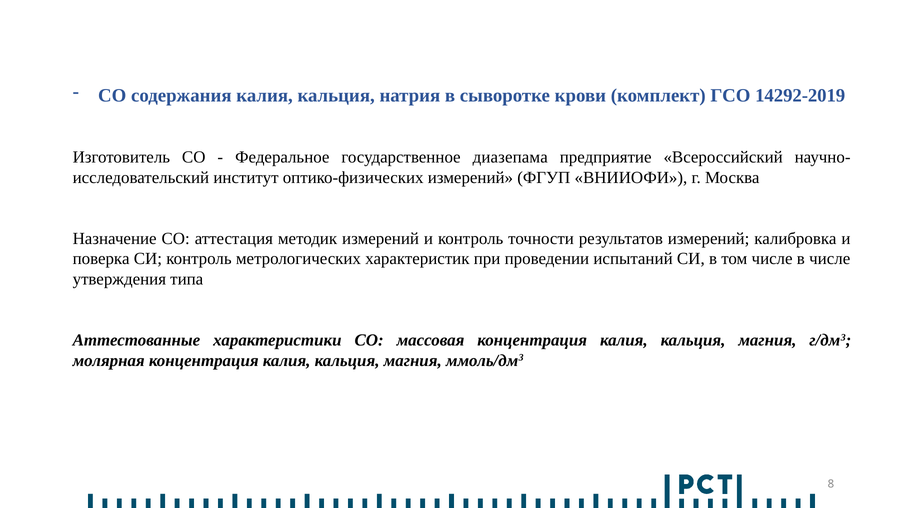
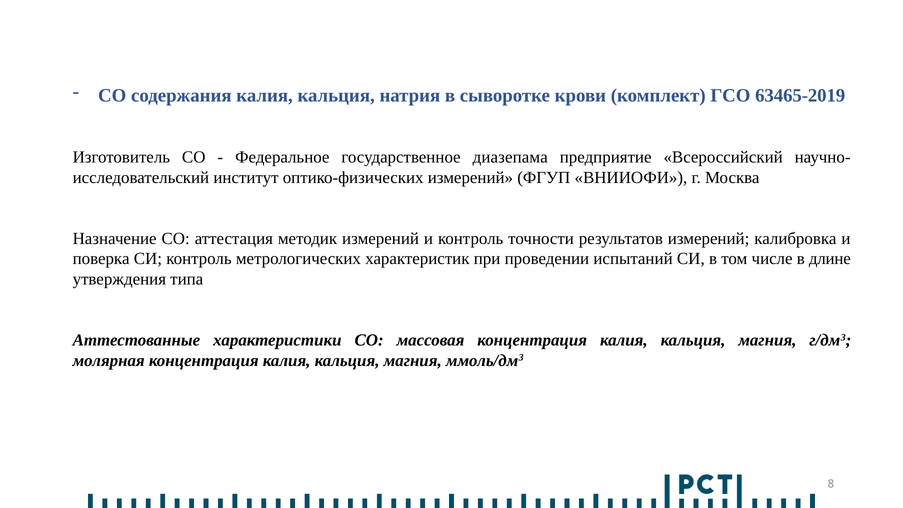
14292-2019: 14292-2019 -> 63465-2019 (800, 95)
в числе: числе -> длине (830, 259)
